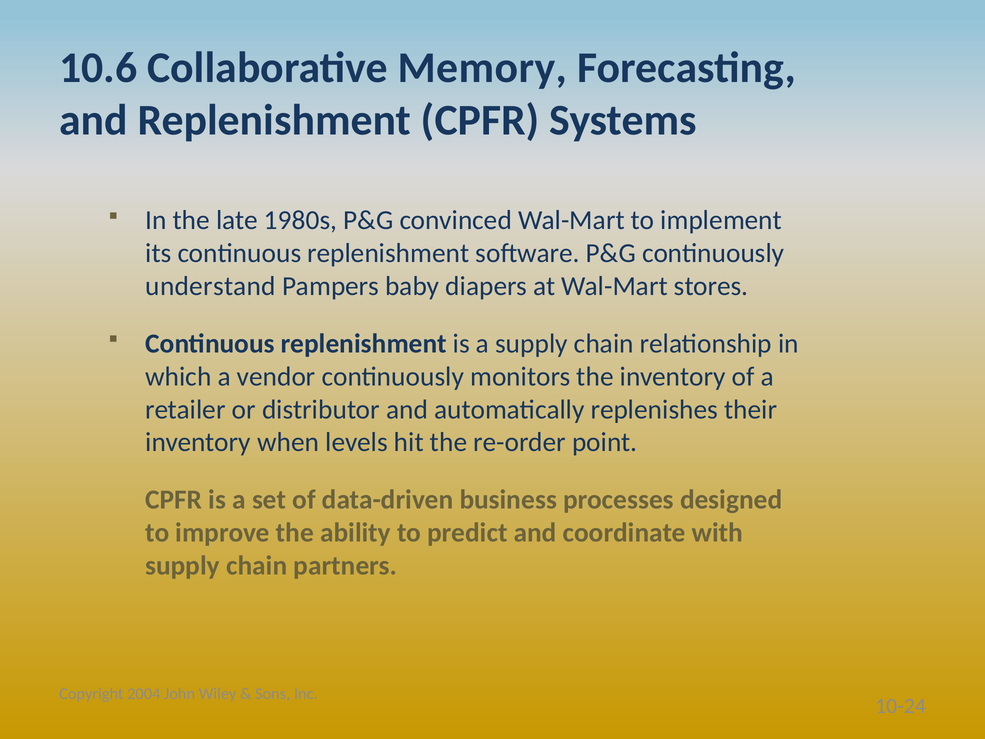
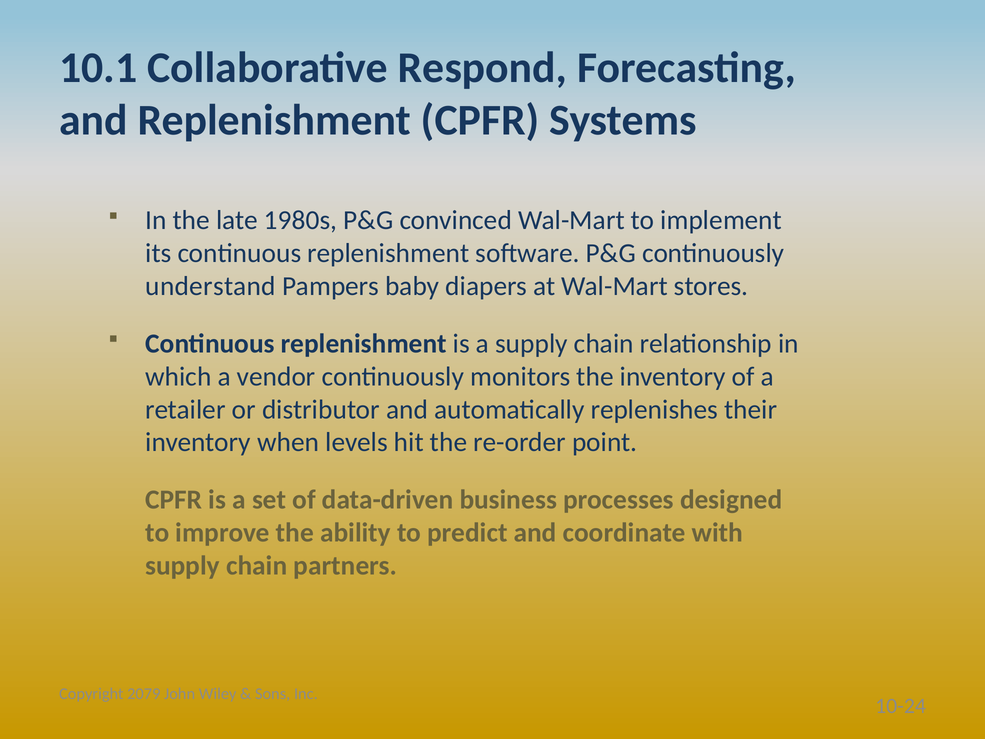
10.6: 10.6 -> 10.1 (98, 68)
Memory: Memory -> Respond (483, 68)
2004: 2004 -> 2079 (144, 694)
